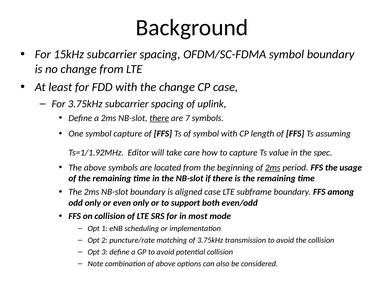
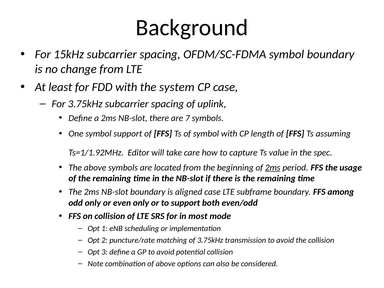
the change: change -> system (177, 87)
there underline: present -> none (159, 118)
symbol capture: capture -> support (128, 134)
